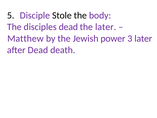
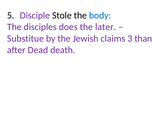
body colour: purple -> blue (100, 15)
disciples dead: dead -> does (68, 27)
Matthew: Matthew -> Substitue (26, 38)
power: power -> claims (113, 38)
3 later: later -> than (143, 38)
